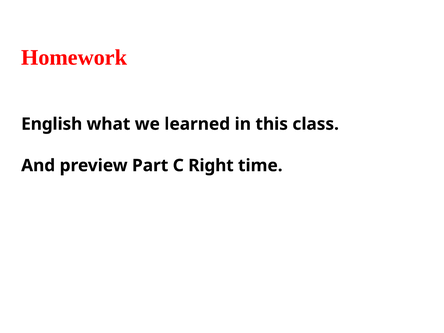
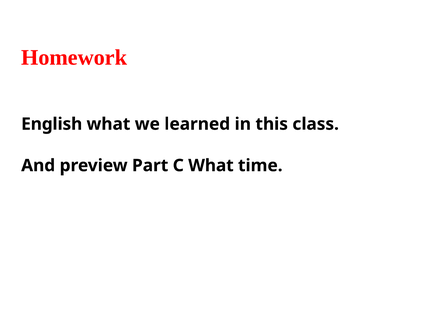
C Right: Right -> What (211, 166)
